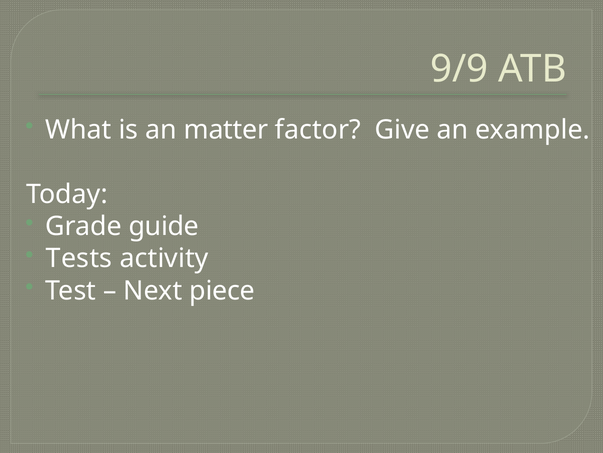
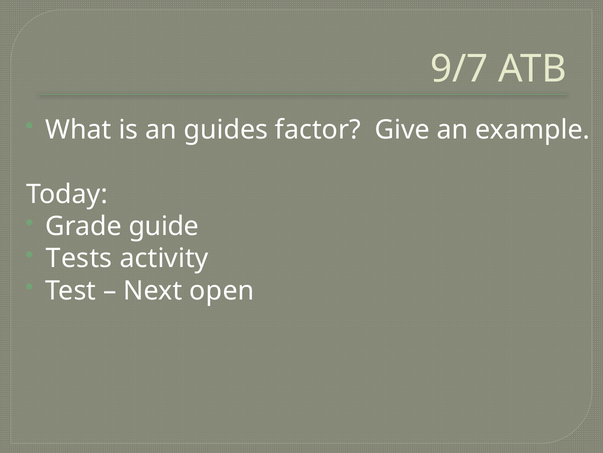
9/9: 9/9 -> 9/7 (459, 69)
matter: matter -> guides (226, 130)
piece: piece -> open (222, 290)
